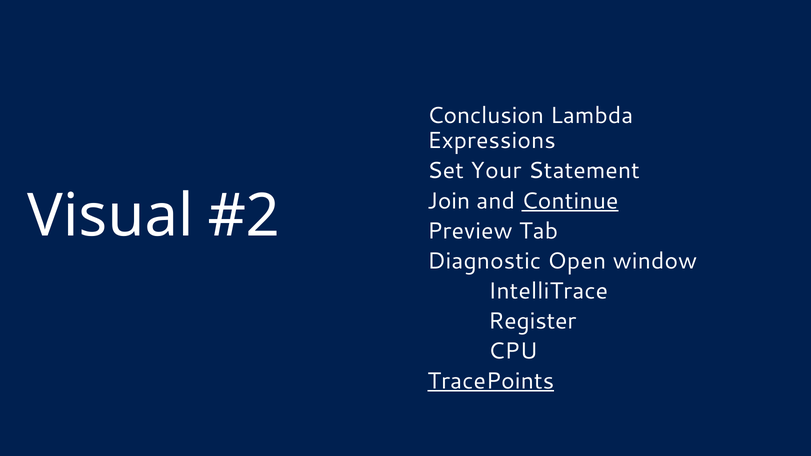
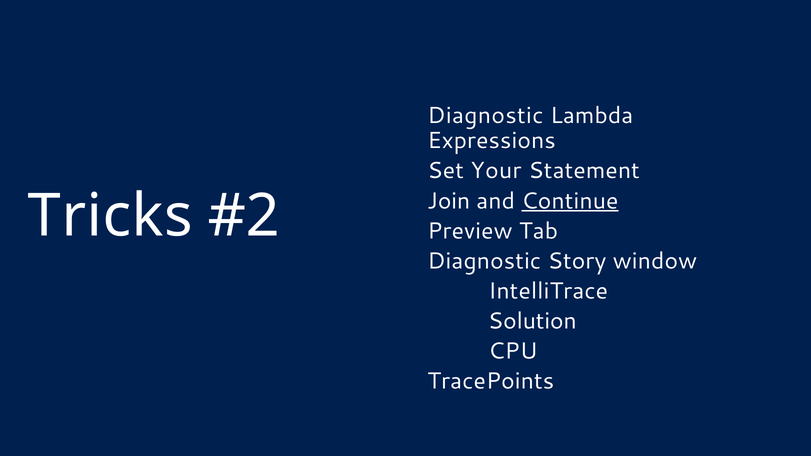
Conclusion: Conclusion -> Diagnostic (485, 116)
Visual: Visual -> Tricks (110, 216)
Open: Open -> Story (577, 261)
Register: Register -> Solution (532, 321)
TracePoints underline: present -> none (491, 381)
